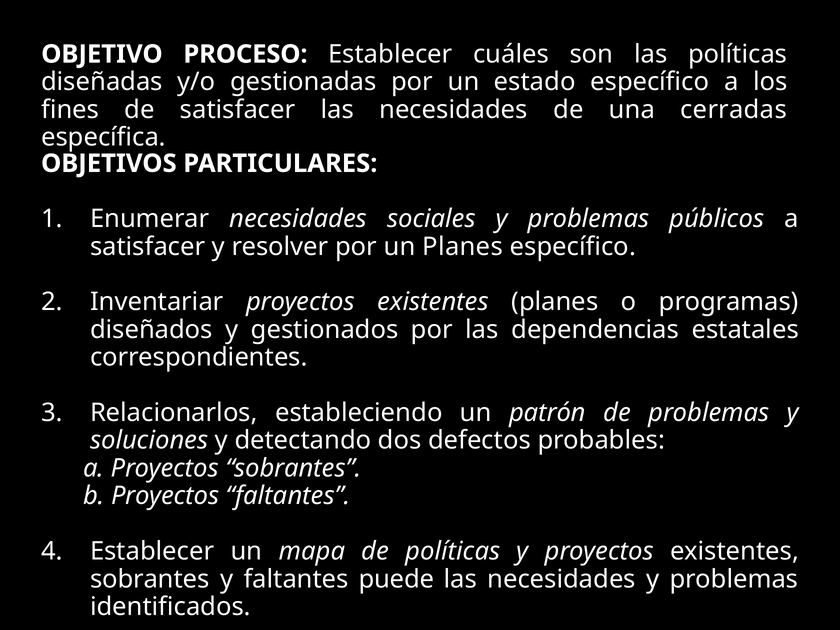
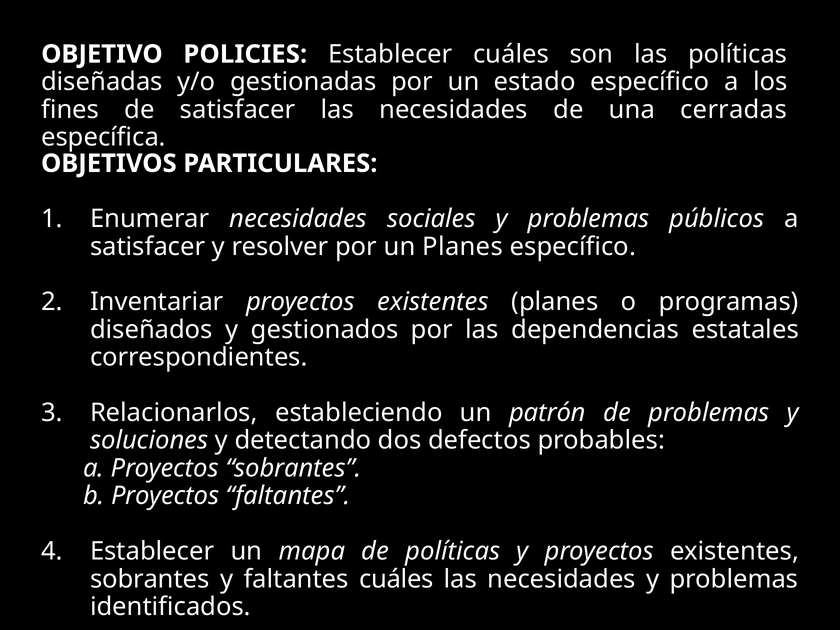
PROCESO: PROCESO -> POLICIES (245, 54)
faltantes puede: puede -> cuáles (396, 579)
